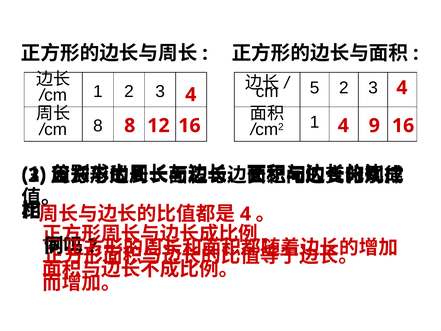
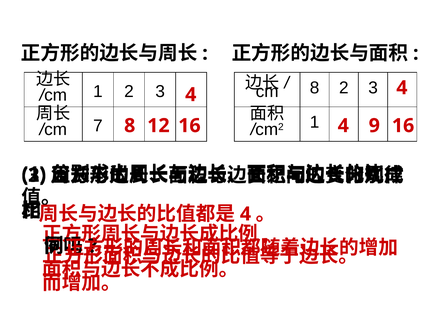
5: 5 -> 8 (315, 88)
/cm 8: 8 -> 7 (98, 126)
